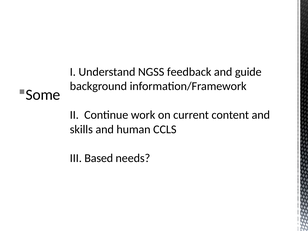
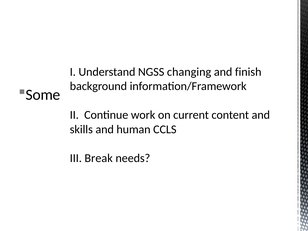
feedback: feedback -> changing (189, 72)
guide: guide -> finish (248, 72)
Based: Based -> Break (99, 158)
